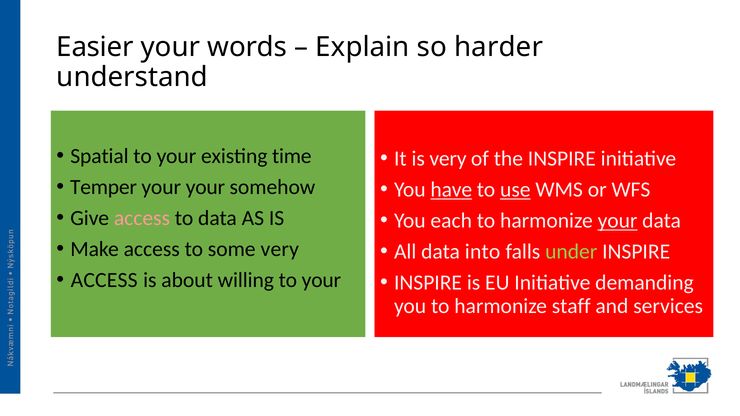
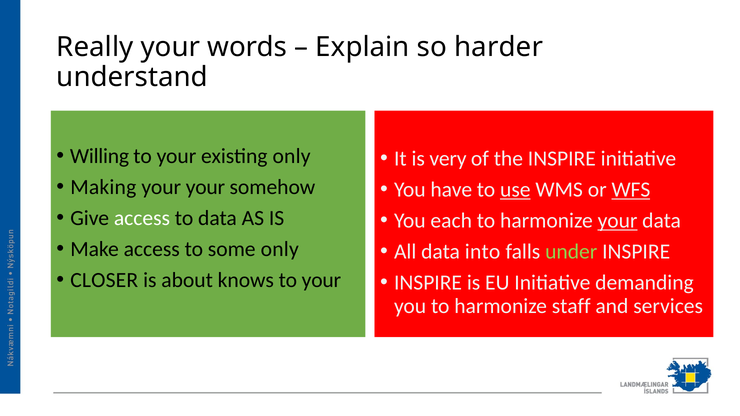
Easier: Easier -> Really (95, 47)
Spatial: Spatial -> Willing (100, 156)
existing time: time -> only (292, 156)
Temper: Temper -> Making (103, 187)
have underline: present -> none (451, 190)
WFS underline: none -> present (631, 190)
access colour: pink -> white (142, 218)
some very: very -> only (280, 249)
ACCESS: ACCESS -> CLOSER (104, 280)
willing: willing -> knows (246, 280)
